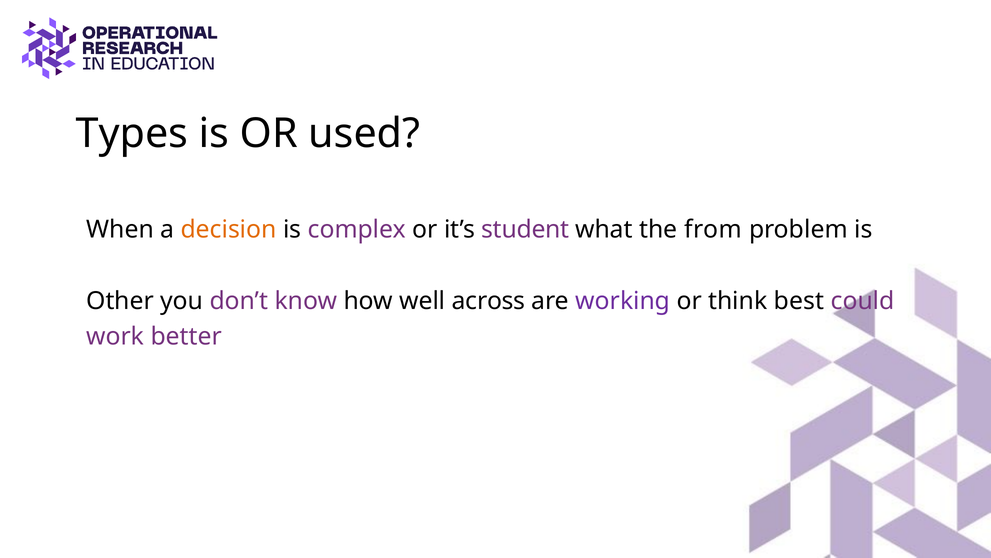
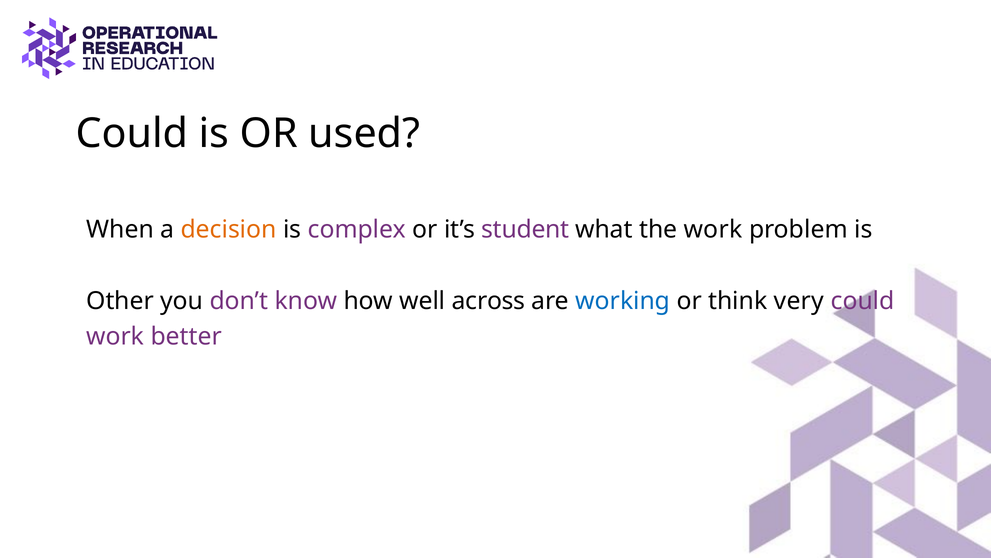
Types: Types -> Could (132, 134)
the from: from -> work (713, 229)
working colour: purple -> blue (623, 301)
best: best -> very (799, 301)
